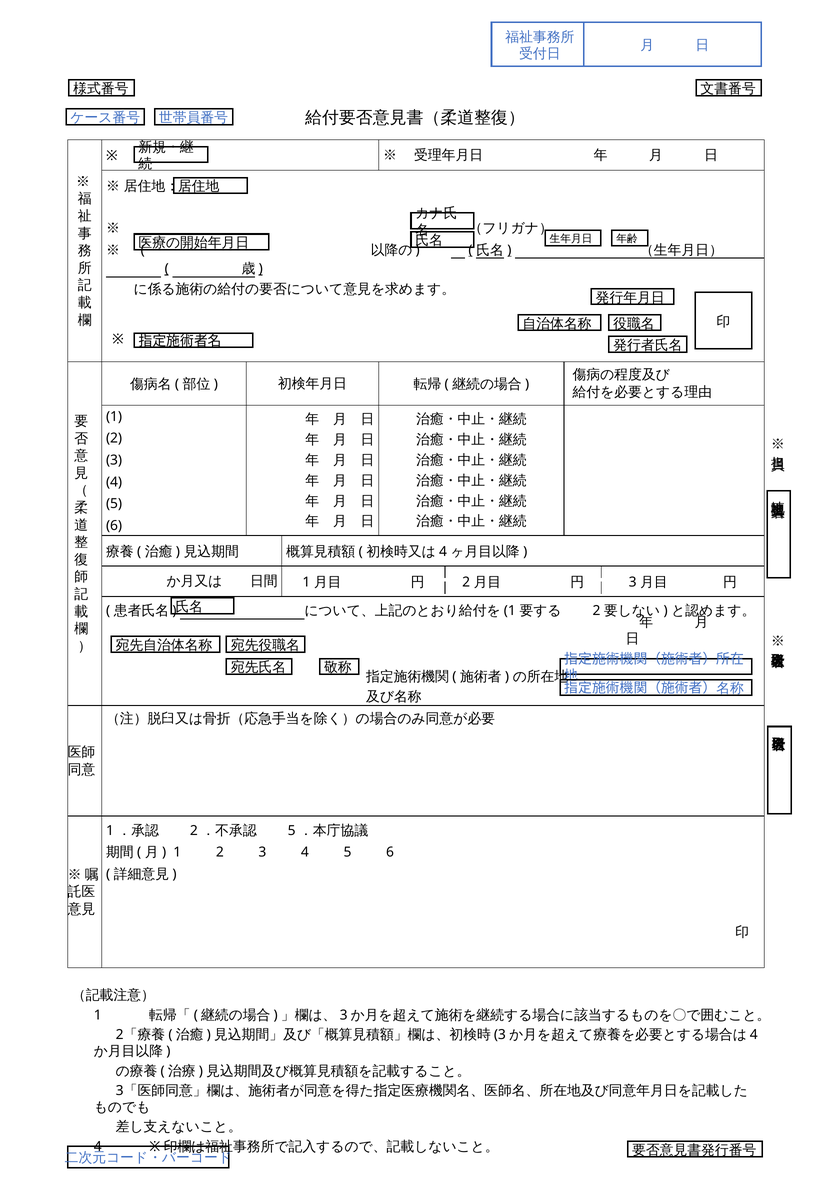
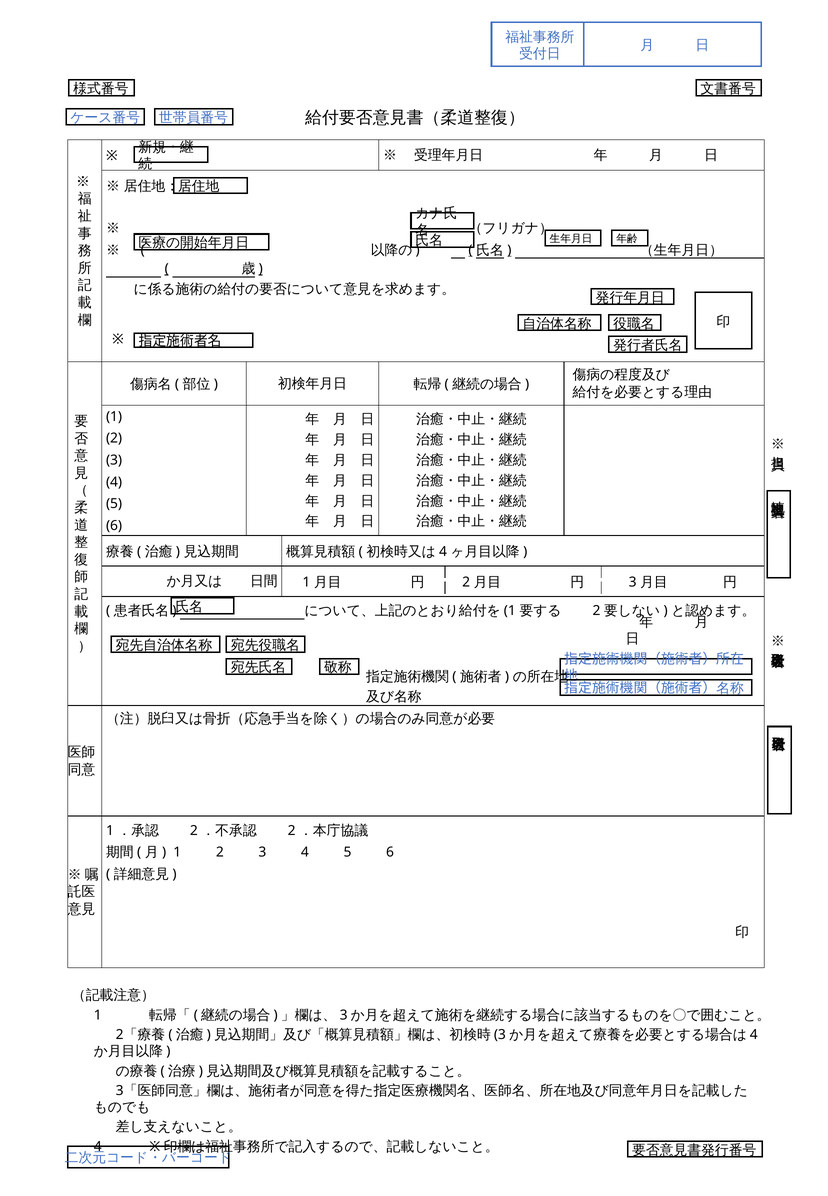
5: 5 -> 2 (292, 831)
